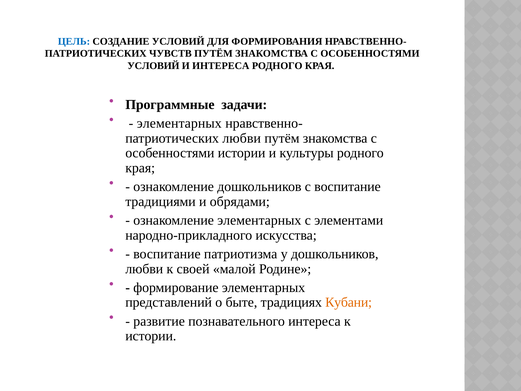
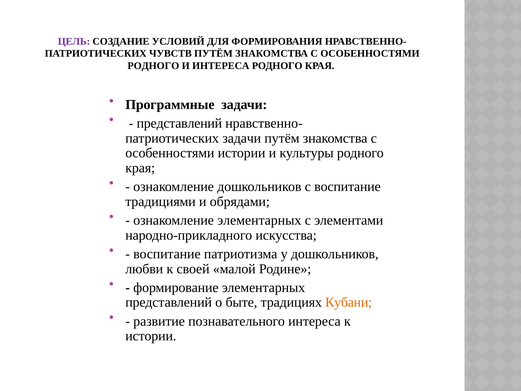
ЦЕЛЬ colour: blue -> purple (74, 41)
УСЛОВИЙ: УСЛОВИЙ -> РОДНОГО (153, 66)
элементарных: элементарных -> представлений (179, 123)
любви: любви -> задачи (242, 138)
